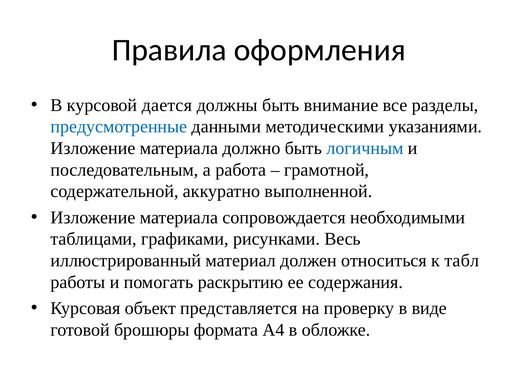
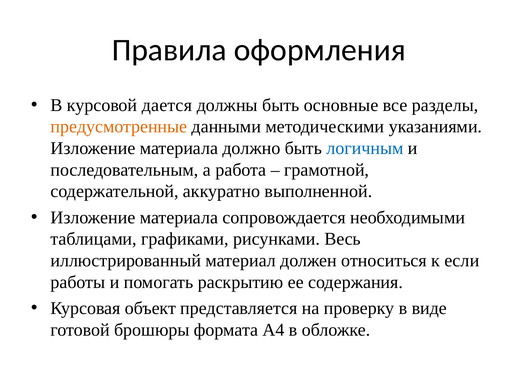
внимание: внимание -> основные (341, 105)
предусмотренные colour: blue -> orange (119, 127)
табл: табл -> если (462, 261)
